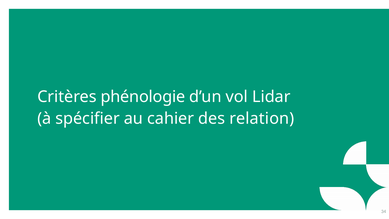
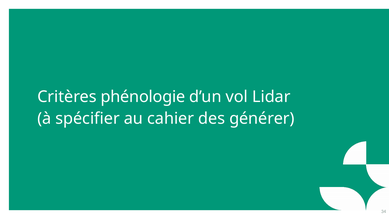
relation: relation -> générer (262, 118)
